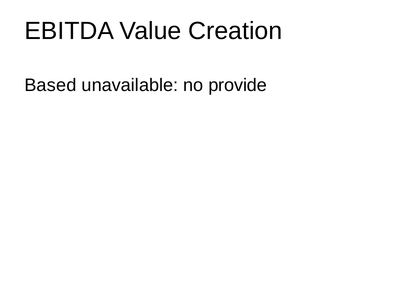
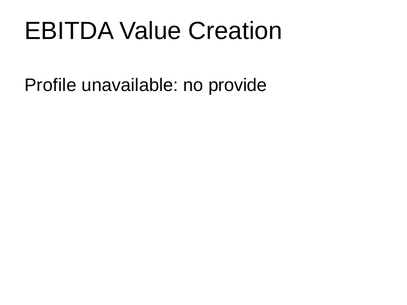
Based: Based -> Profile (50, 85)
